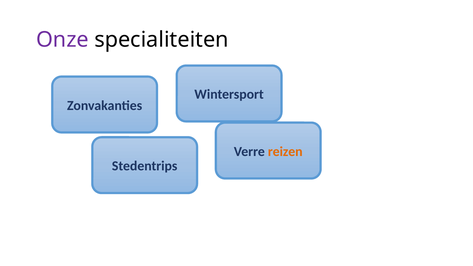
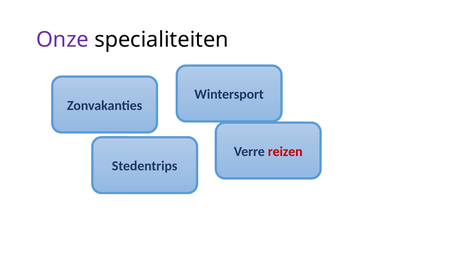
reizen colour: orange -> red (285, 152)
